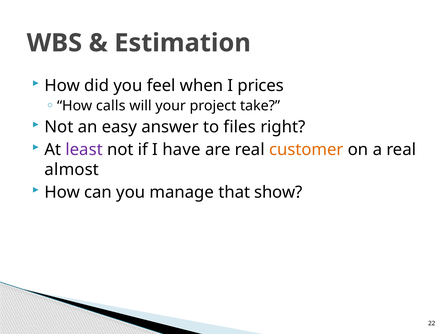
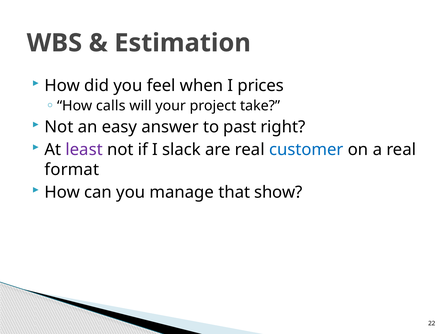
files: files -> past (240, 127)
have: have -> slack (182, 150)
customer colour: orange -> blue (306, 150)
almost: almost -> format (72, 170)
